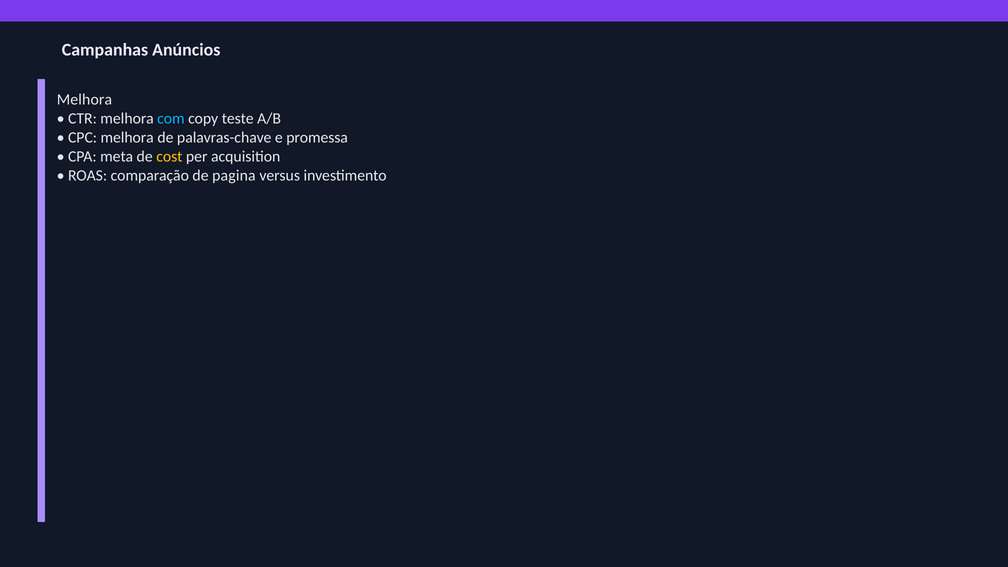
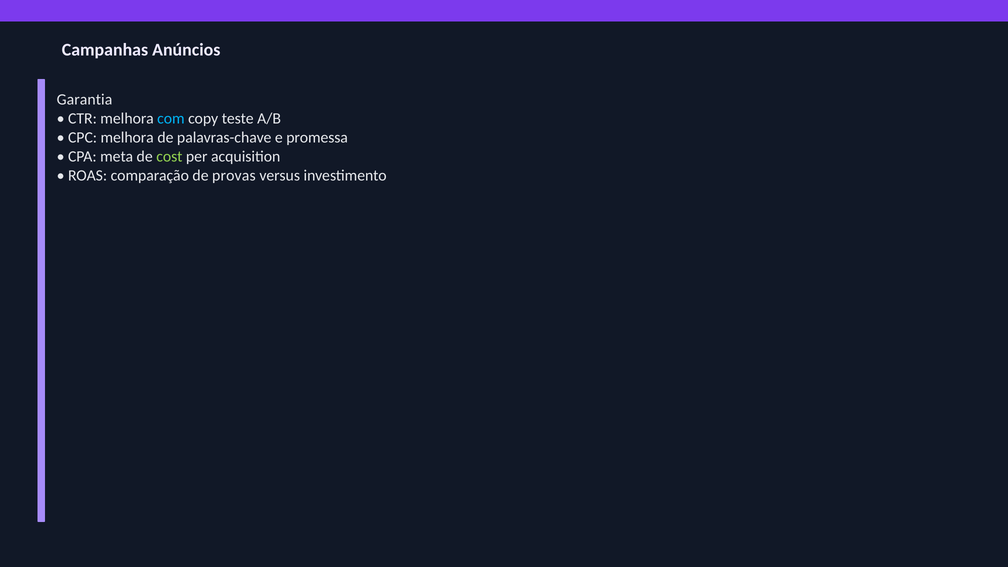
Melhora: Melhora -> Garantia (85, 100)
cost colour: yellow -> light green (169, 156)
pagina: pagina -> provas (234, 175)
